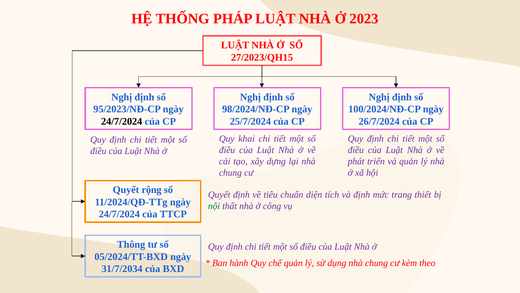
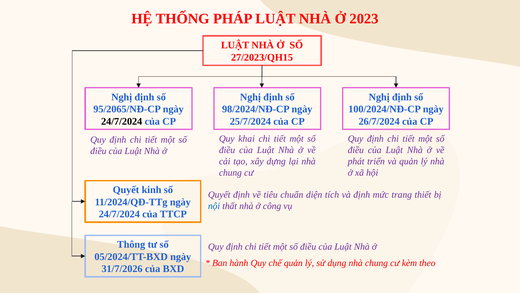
95/2023/NĐ-CP: 95/2023/NĐ-CP -> 95/2065/NĐ-CP (127, 109)
rộng: rộng -> kinh (152, 190)
nội colour: green -> blue (214, 206)
31/7/2034: 31/7/2034 -> 31/7/2026 (122, 269)
